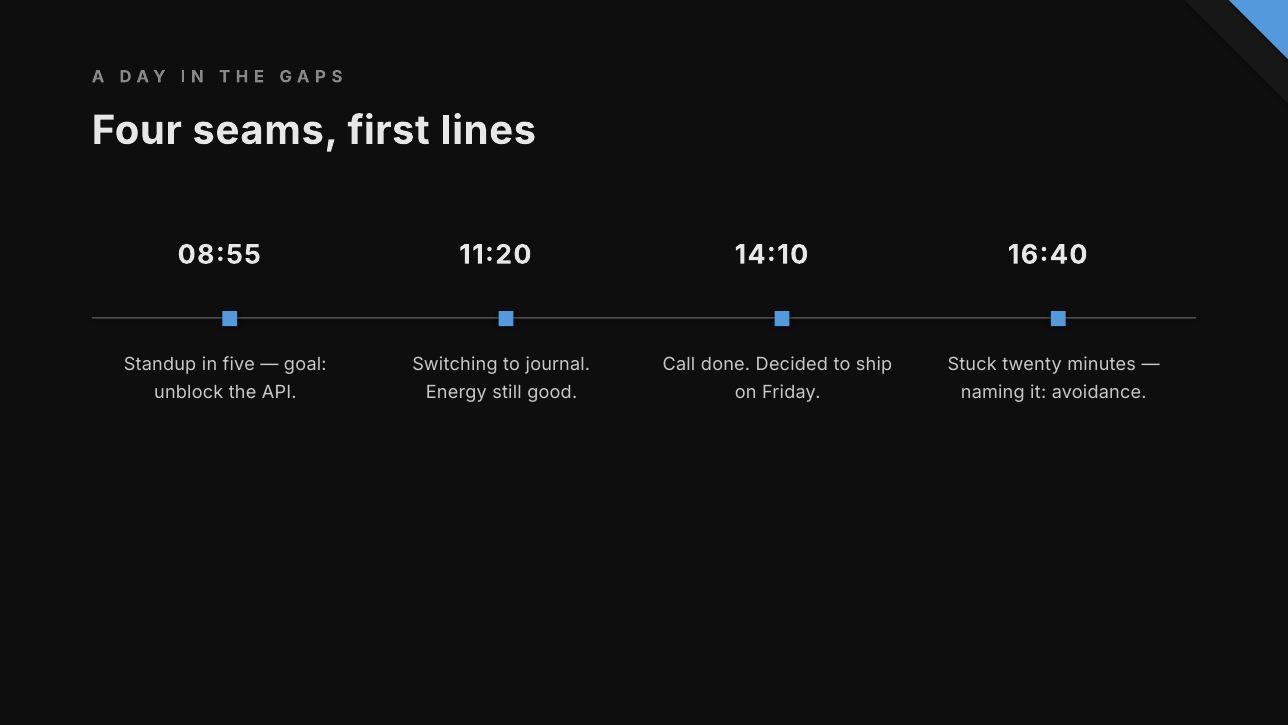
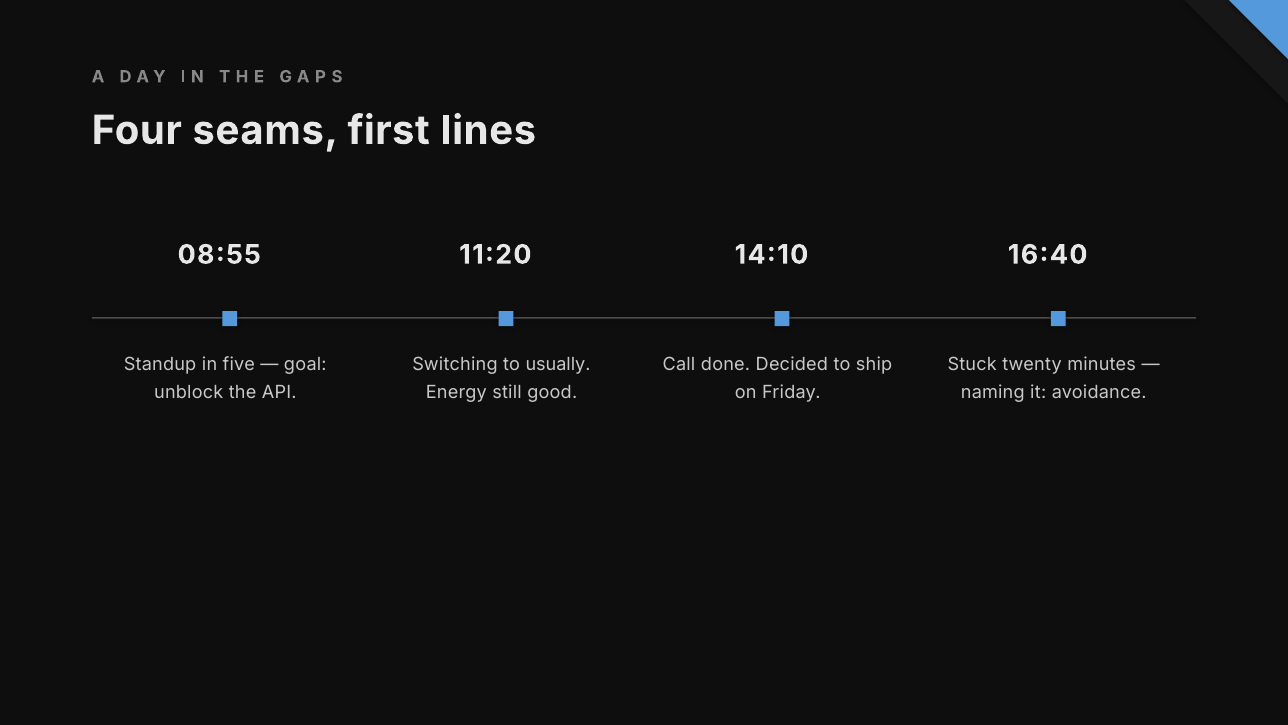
journal: journal -> usually (558, 365)
